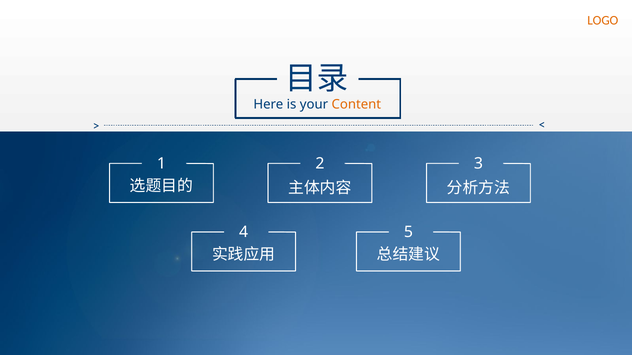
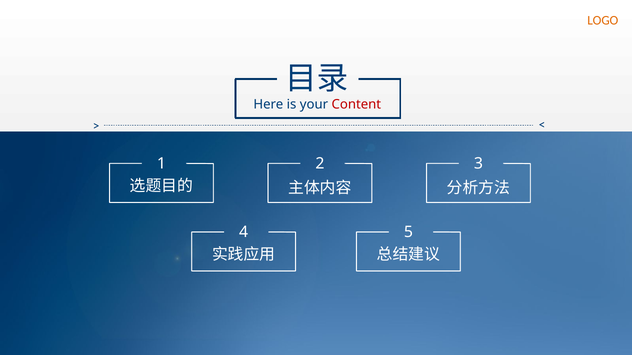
Content colour: orange -> red (356, 104)
